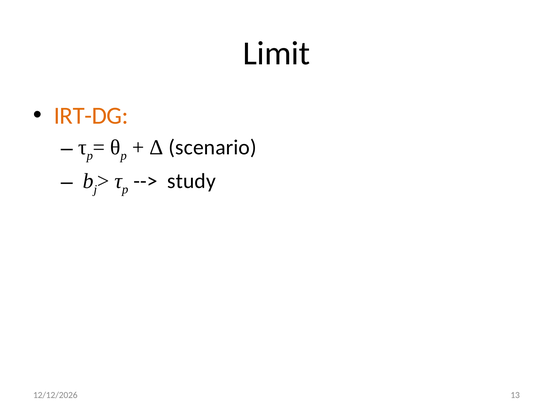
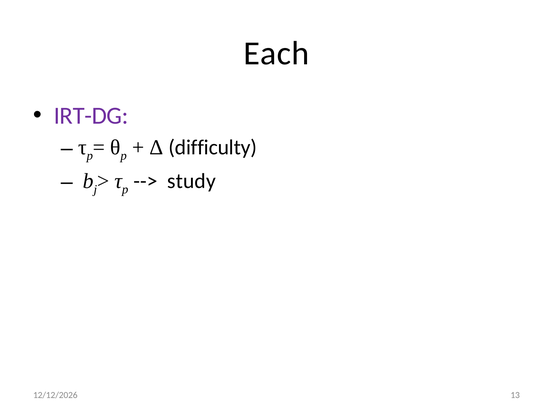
Limit: Limit -> Each (276, 54)
IRT-DG colour: orange -> purple (91, 116)
scenario: scenario -> difficulty (213, 148)
